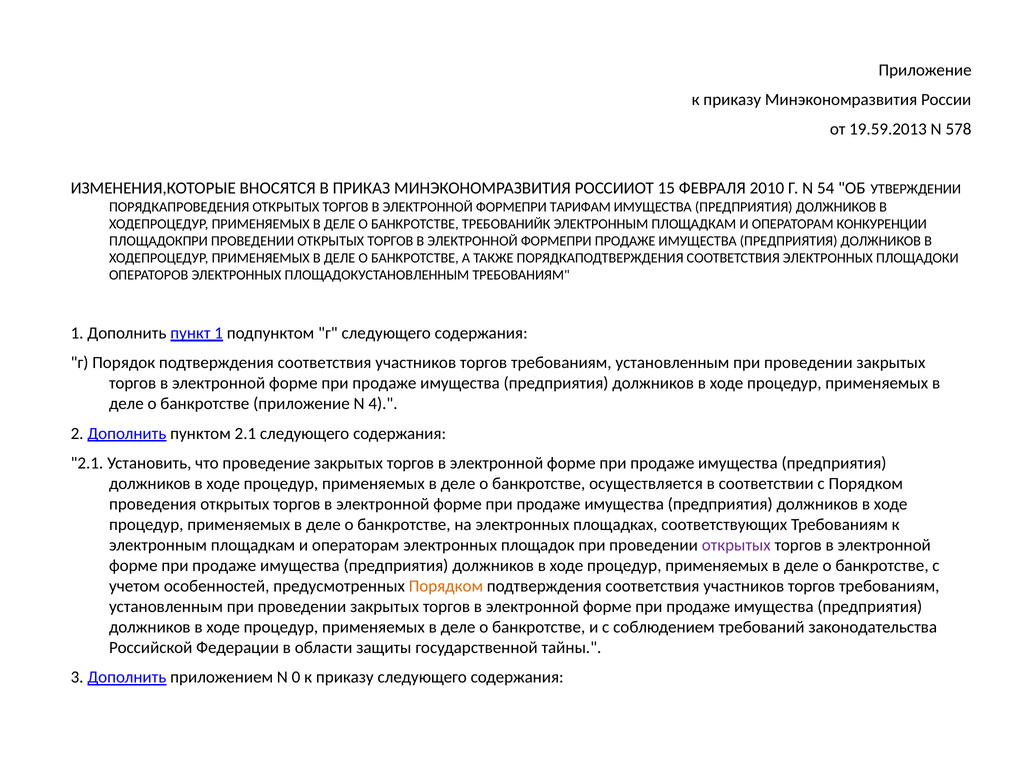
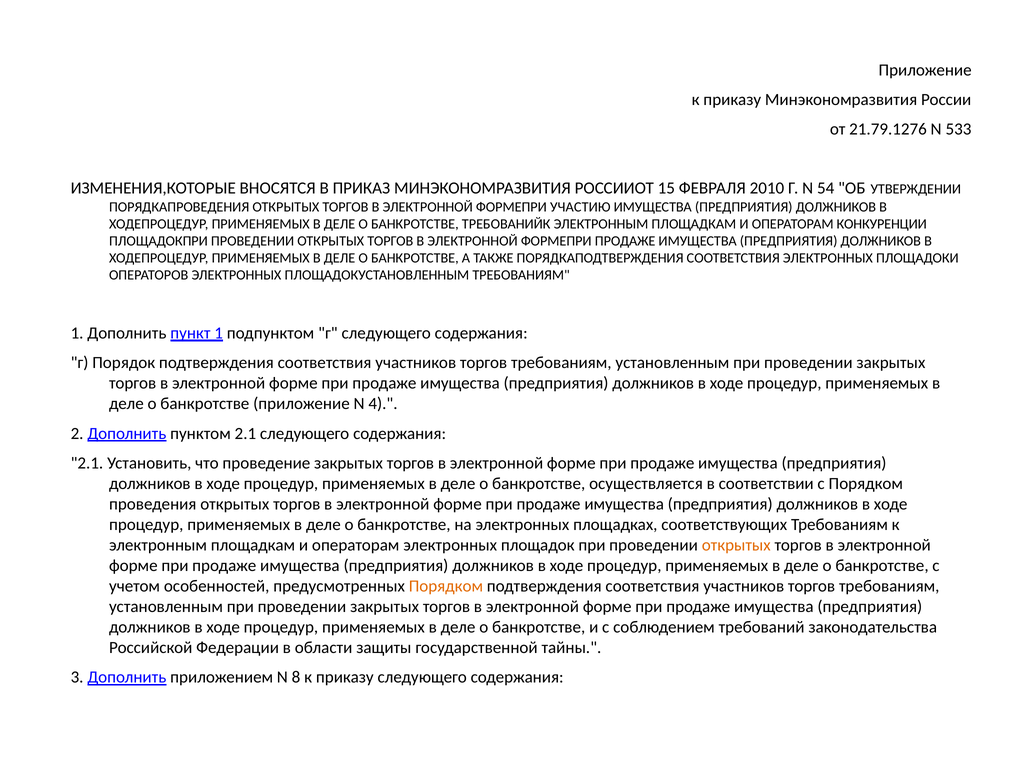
19.59.2013: 19.59.2013 -> 21.79.1276 (888, 129)
578: 578 -> 533 (959, 129)
ТАРИФАМ: ТАРИФАМ -> УЧАСТИЮ (580, 207)
открытых colour: purple -> orange (736, 545)
0: 0 -> 8 (296, 677)
